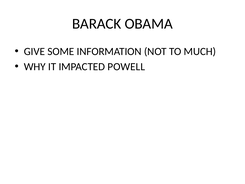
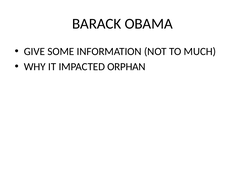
POWELL: POWELL -> ORPHAN (126, 67)
